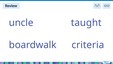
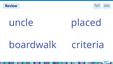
taught: taught -> placed (86, 23)
